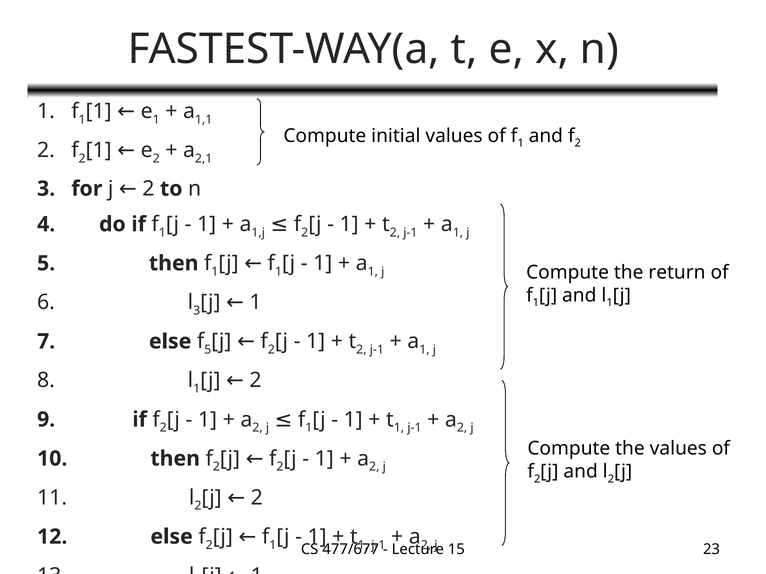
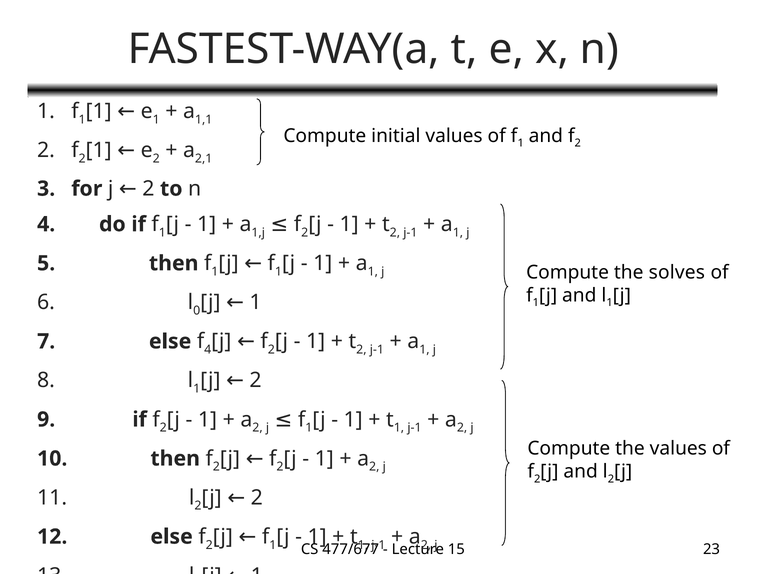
return: return -> solves (677, 273)
3: 3 -> 0 (197, 311)
5: 5 -> 4 (208, 350)
